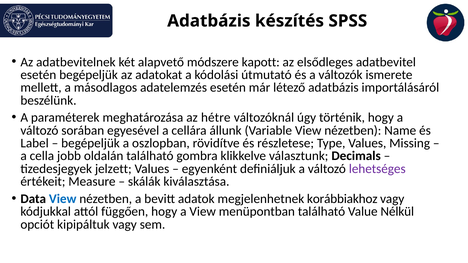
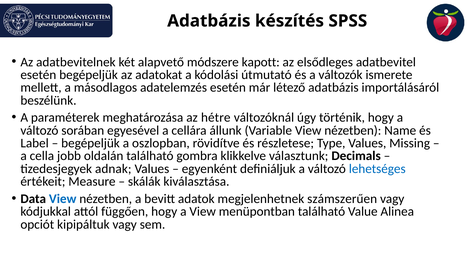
jelzett: jelzett -> adnak (113, 169)
lehetséges colour: purple -> blue (377, 169)
korábbiakhoz: korábbiakhoz -> számszerűen (342, 199)
Nélkül: Nélkül -> Alinea (397, 212)
